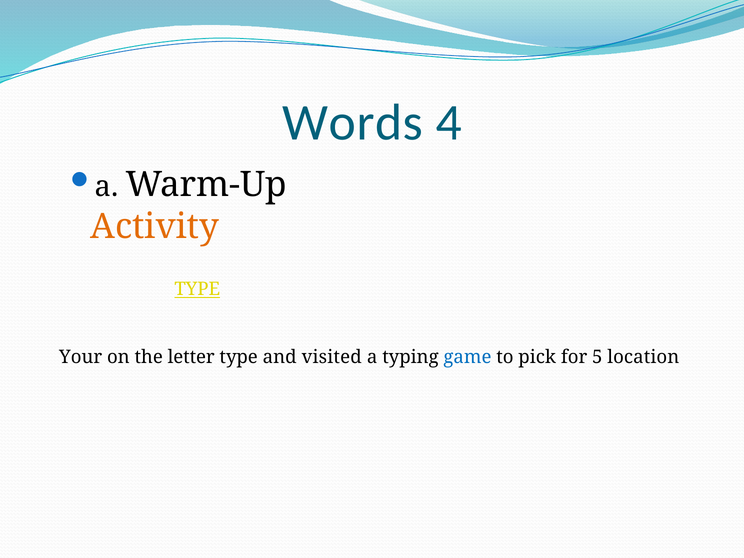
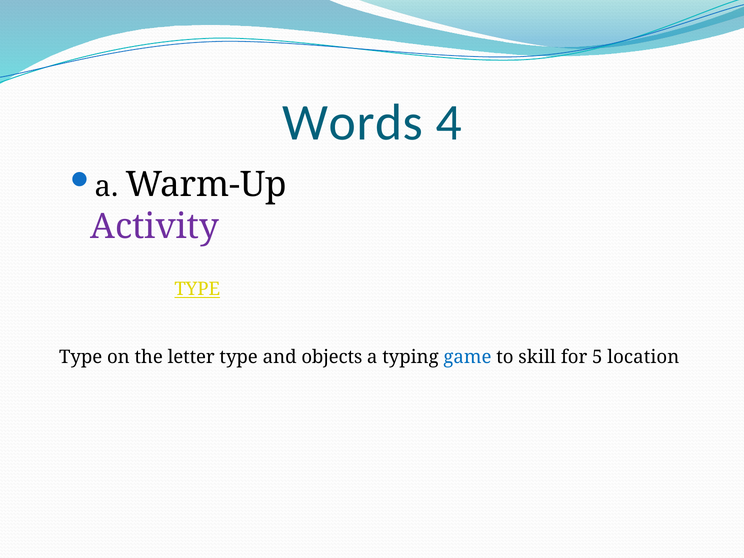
Activity colour: orange -> purple (155, 227)
Your: Your -> Type (81, 357)
visited: visited -> objects (332, 357)
pick: pick -> skill (537, 357)
